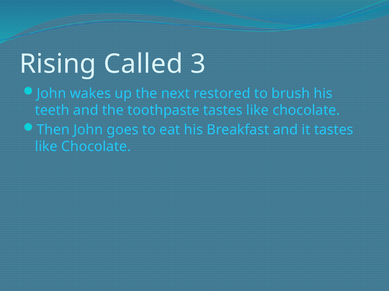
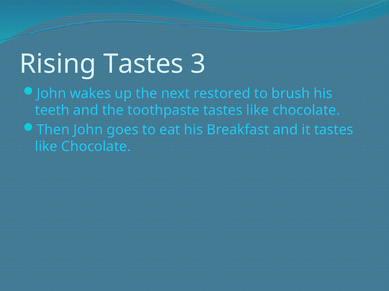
Rising Called: Called -> Tastes (143, 64)
